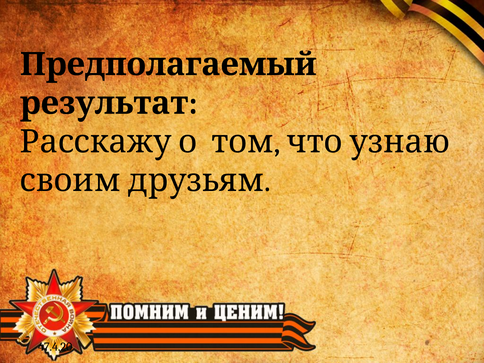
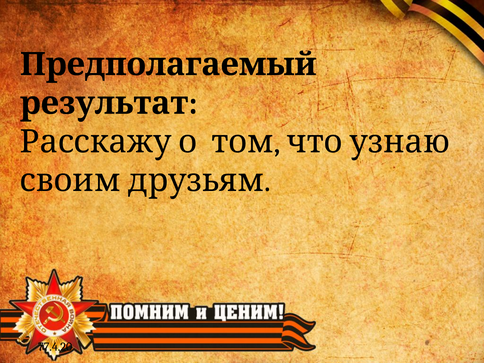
47.4.20: 47.4.20 -> 77.4.20 (55, 347)
